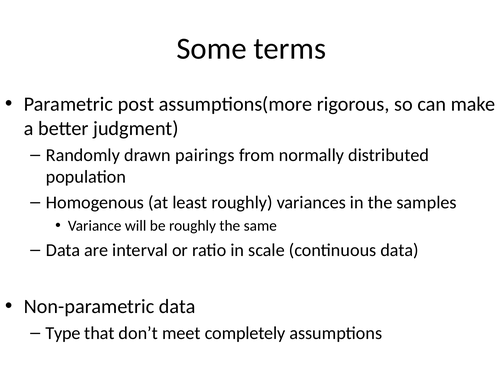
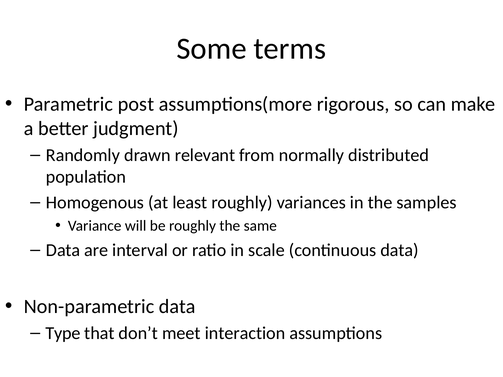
pairings: pairings -> relevant (205, 155)
completely: completely -> interaction (245, 334)
